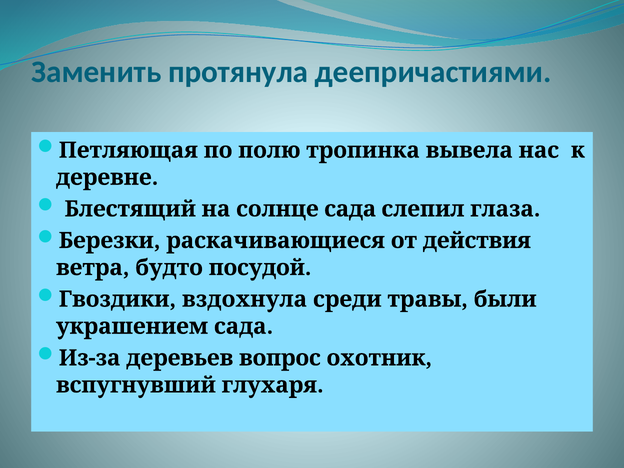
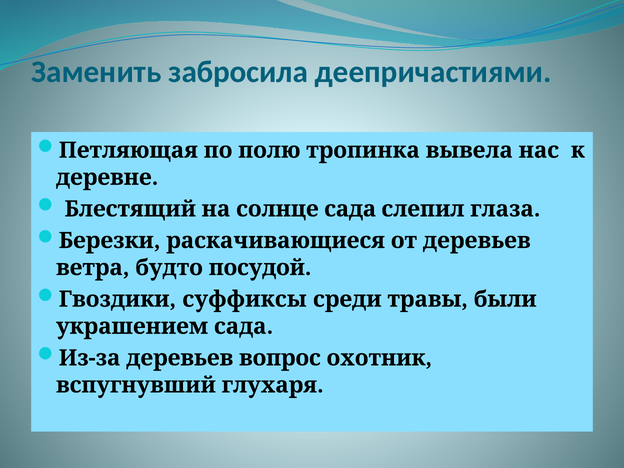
протянула: протянула -> забросила (238, 72)
от действия: действия -> деревьев (477, 241)
вздохнула: вздохнула -> суффиксы (245, 299)
